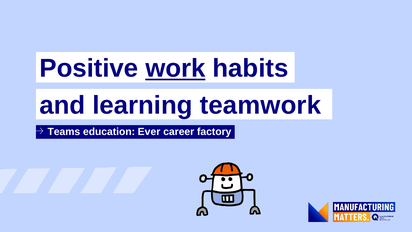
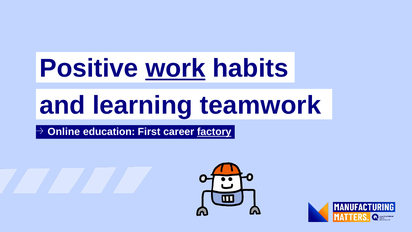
Teams: Teams -> Online (64, 132)
Ever: Ever -> First (149, 132)
factory underline: none -> present (214, 132)
